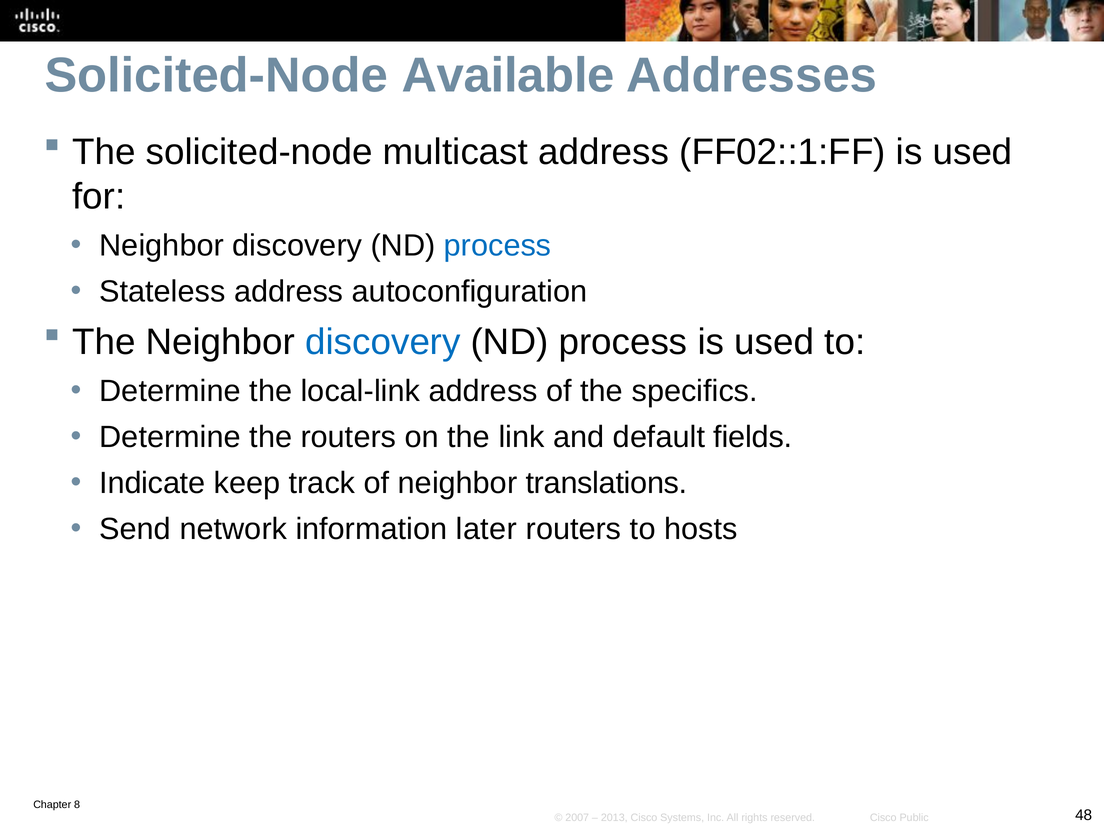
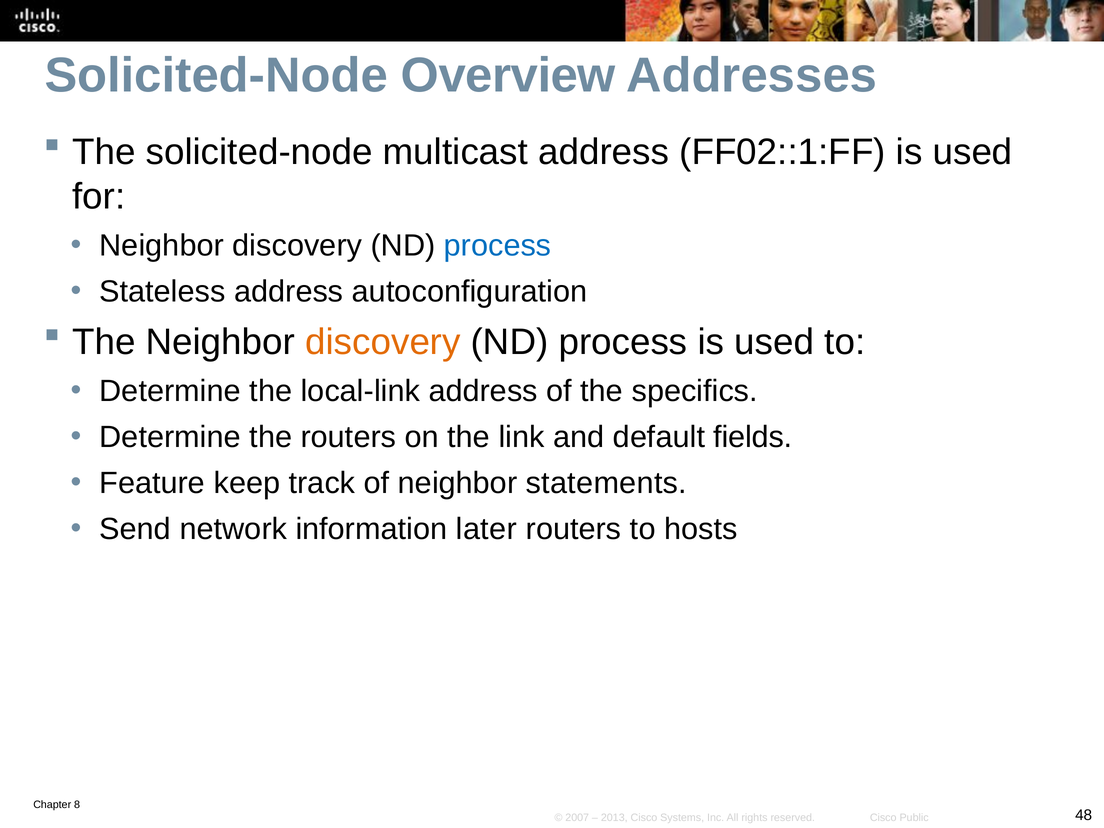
Available: Available -> Overview (508, 76)
discovery colour: blue -> orange (383, 342)
Indicate: Indicate -> Feature (152, 483)
translations: translations -> statements (606, 483)
